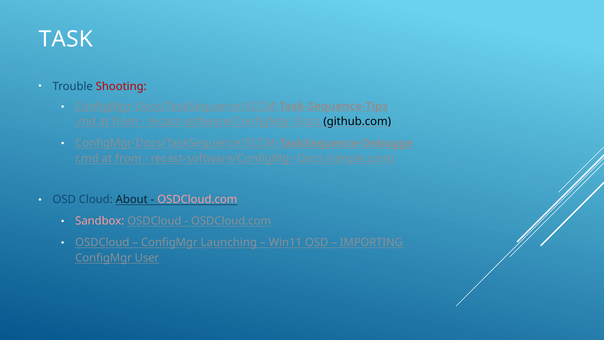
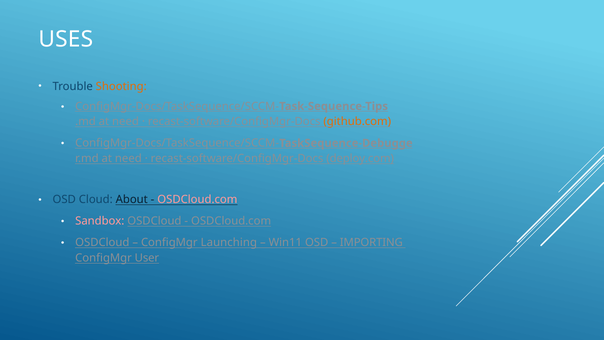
TASK: TASK -> USES (66, 39)
Shooting colour: red -> orange (121, 87)
from: from -> need (126, 122)
github.com colour: black -> orange (357, 122)
from: from -> need (128, 158)
simple.com: simple.com -> deploy.com (360, 158)
